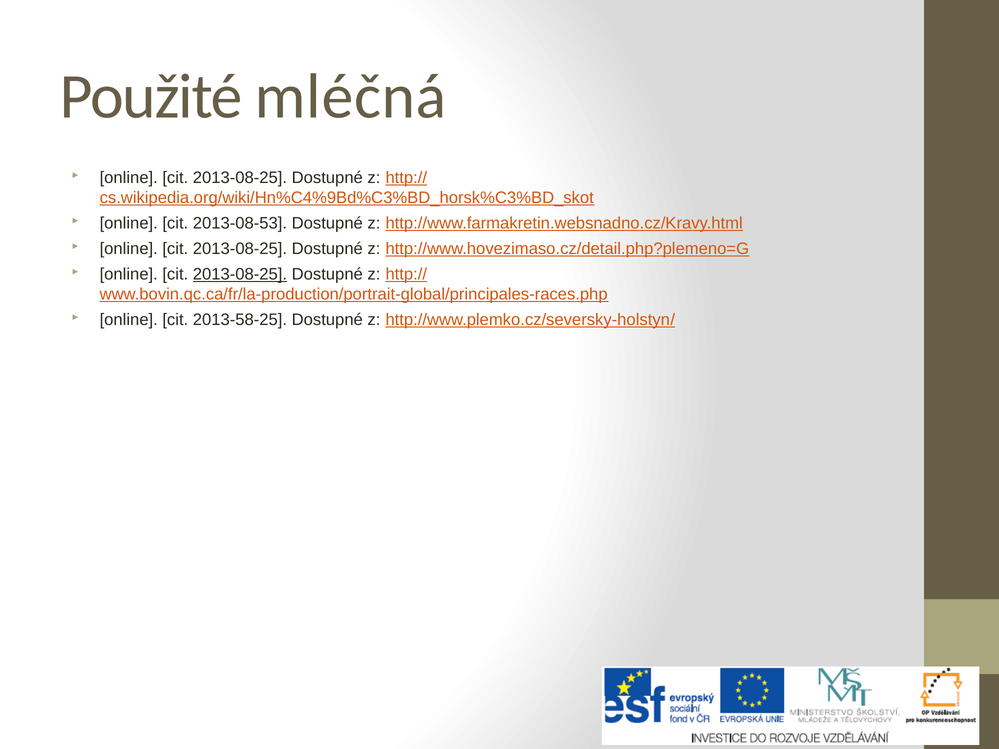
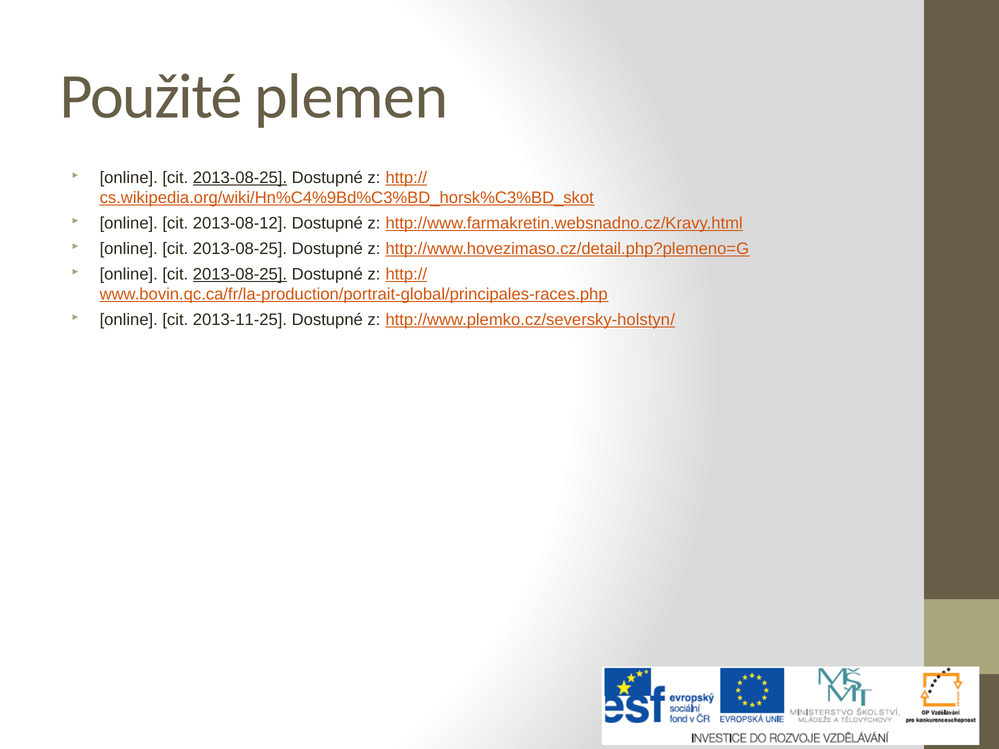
mléčná: mléčná -> plemen (351, 97)
2013-08-25 underline: none -> present (240, 178)
2013-08-53: 2013-08-53 -> 2013-08-12 (240, 223)
2013-58-25: 2013-58-25 -> 2013-11-25 (240, 320)
